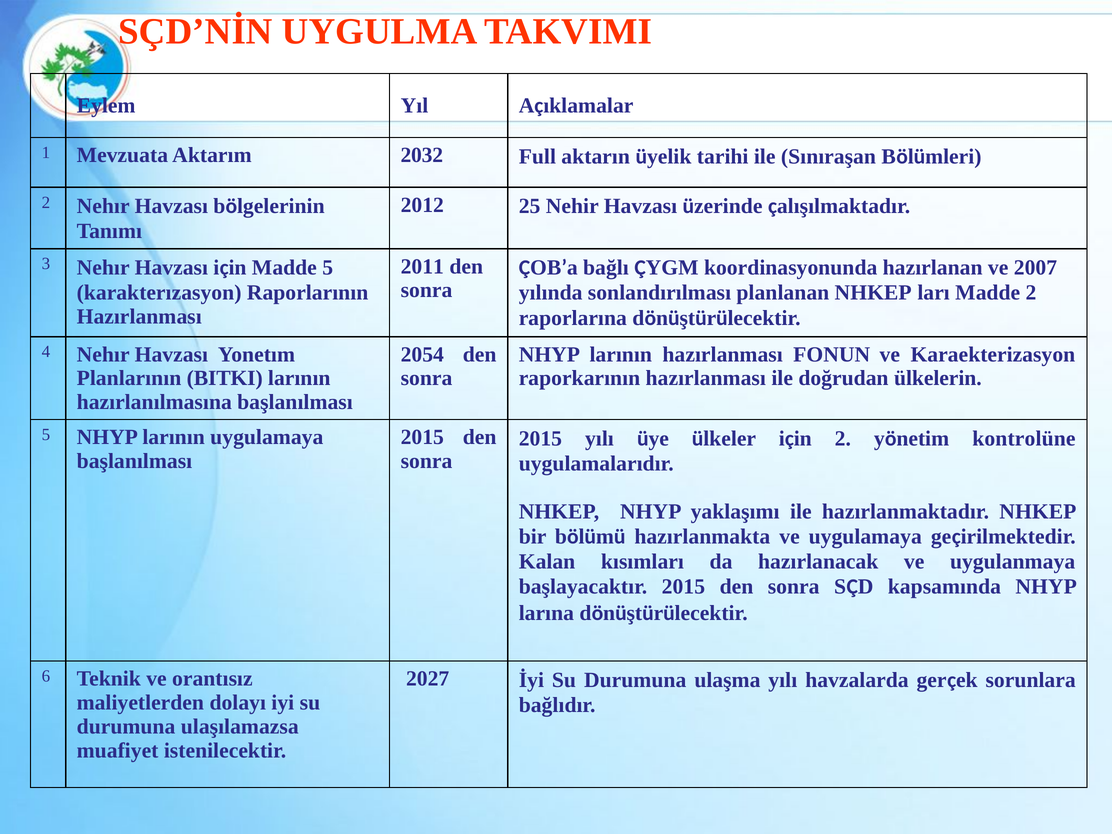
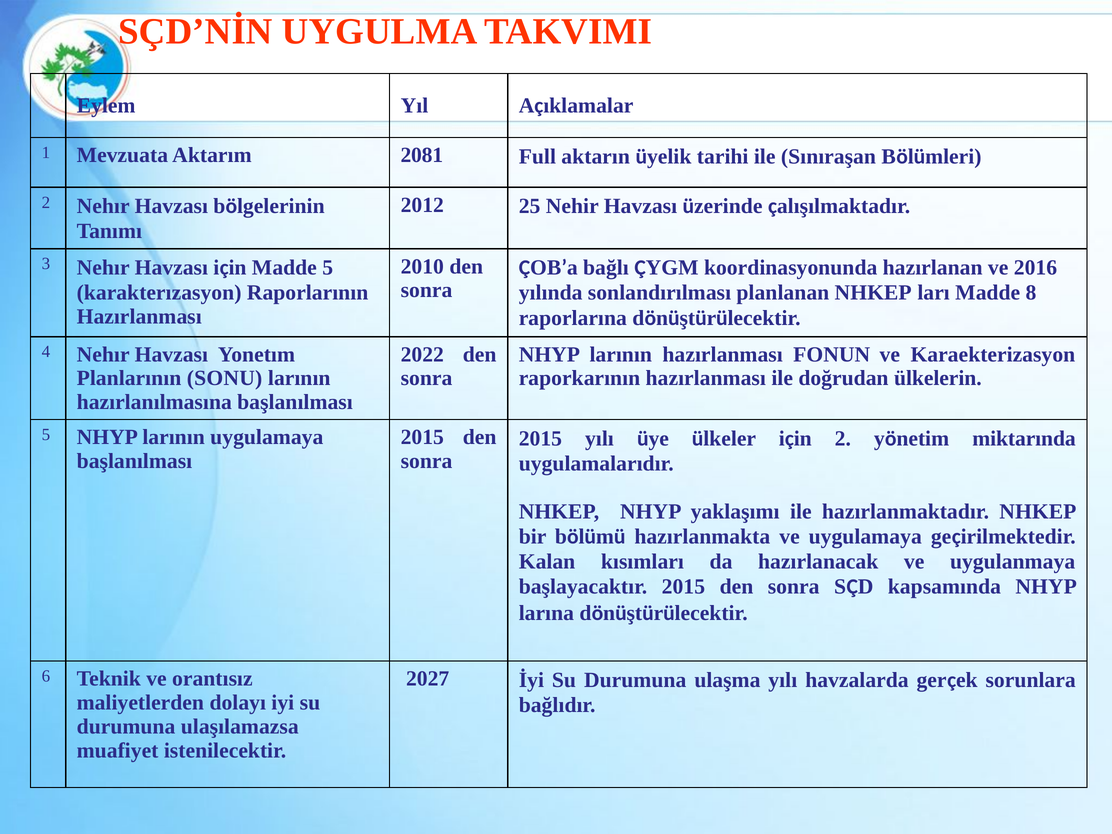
2032: 2032 -> 2081 (422, 155)
2011: 2011 -> 2010 (422, 266)
2007: 2007 -> 2016 (1035, 268)
Madde 2: 2 -> 8 (1031, 293)
2054: 2054 -> 2022 (422, 354)
BITKI: BITKI -> SONU (225, 378)
kontrolüne: kontrolüne -> miktarında (1024, 439)
